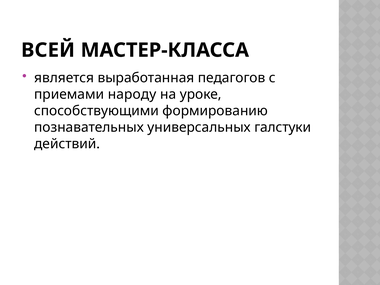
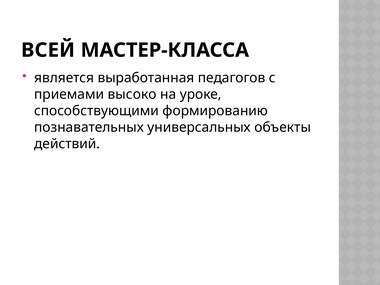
народу: народу -> высоко (132, 94)
галстуки: галстуки -> объекты (283, 127)
